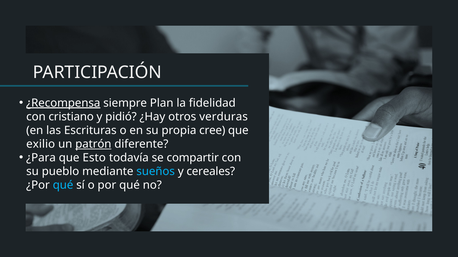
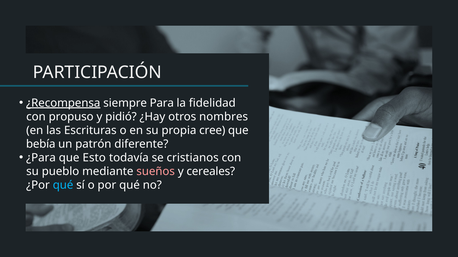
Plan: Plan -> Para (162, 103)
cristiano: cristiano -> propuso (71, 117)
verduras: verduras -> nombres (224, 117)
exilio: exilio -> bebía (41, 144)
patrón underline: present -> none (93, 144)
compartir: compartir -> cristianos (193, 158)
sueños colour: light blue -> pink (156, 172)
